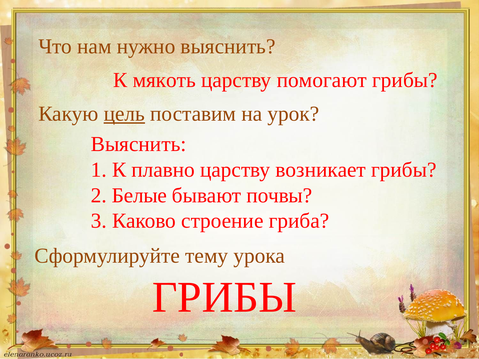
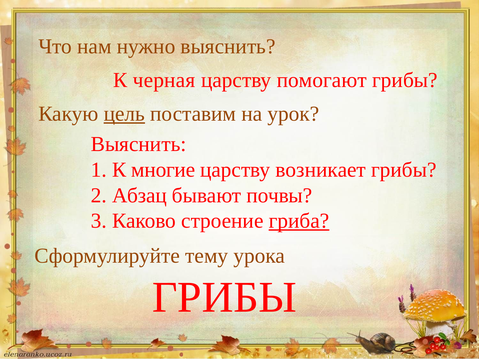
мякоть: мякоть -> черная (164, 80)
плавно: плавно -> многие (163, 170)
Белые: Белые -> Абзац (139, 195)
гриба underline: none -> present (299, 221)
